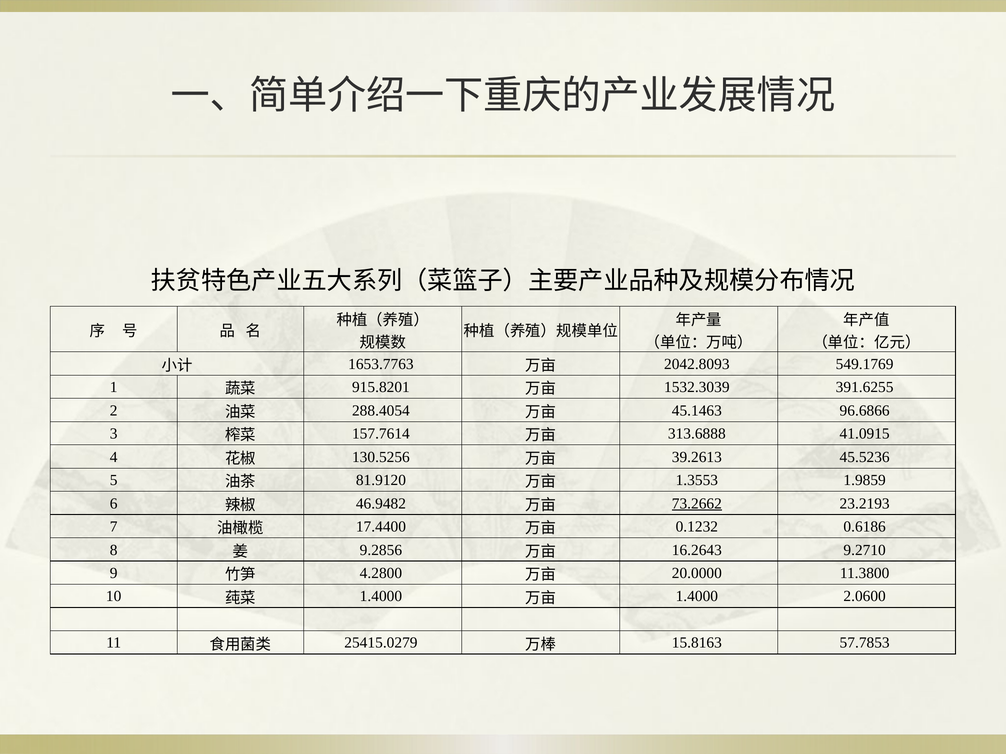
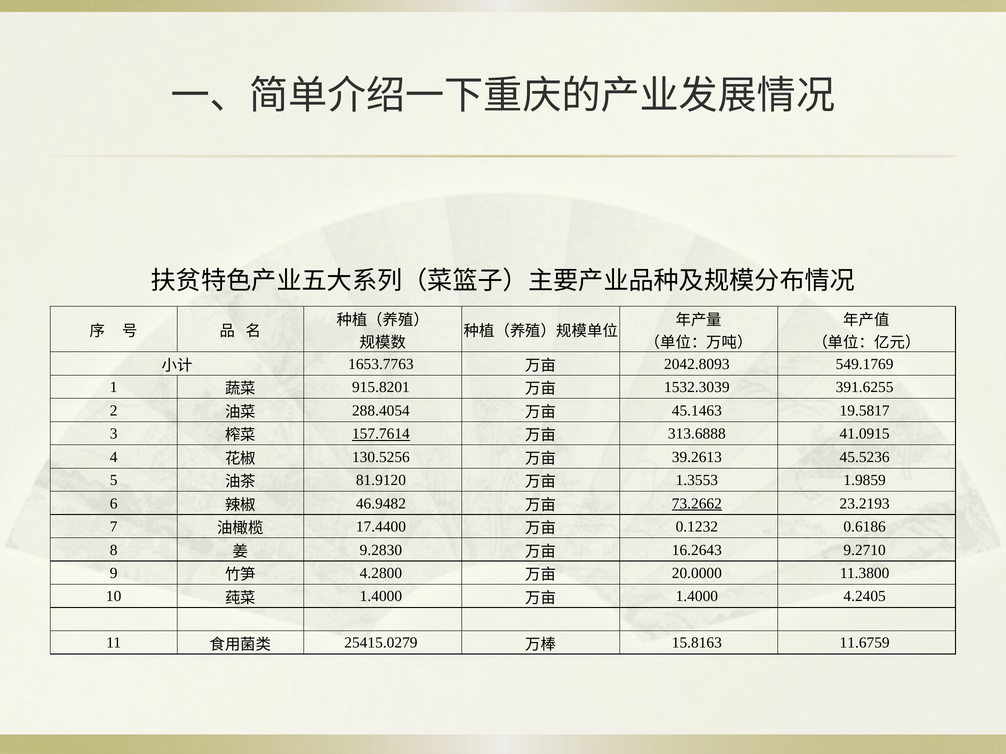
96.6866: 96.6866 -> 19.5817 (865, 411)
157.7614 underline: none -> present (381, 434)
9.2856: 9.2856 -> 9.2830 (381, 550)
2.0600: 2.0600 -> 4.2405 (865, 597)
57.7853: 57.7853 -> 11.6759 (865, 643)
